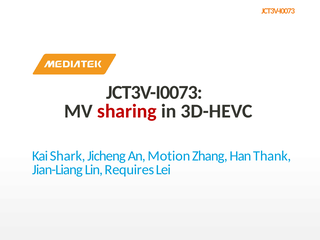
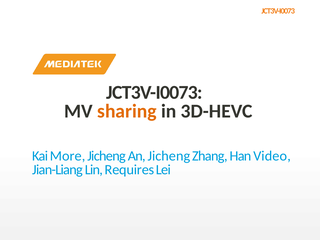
sharing colour: red -> orange (127, 111)
Shark: Shark -> More (68, 156)
An Motion: Motion -> Jicheng (169, 156)
Thank: Thank -> Video (272, 156)
